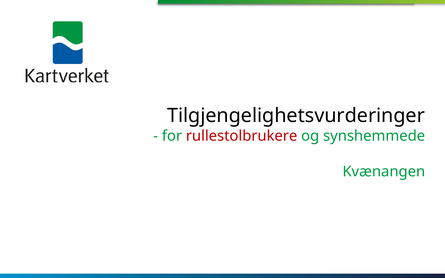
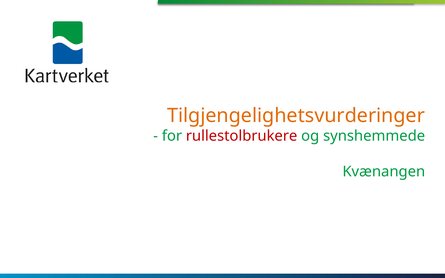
Tilgjengelighetsvurderinger colour: black -> orange (296, 116)
